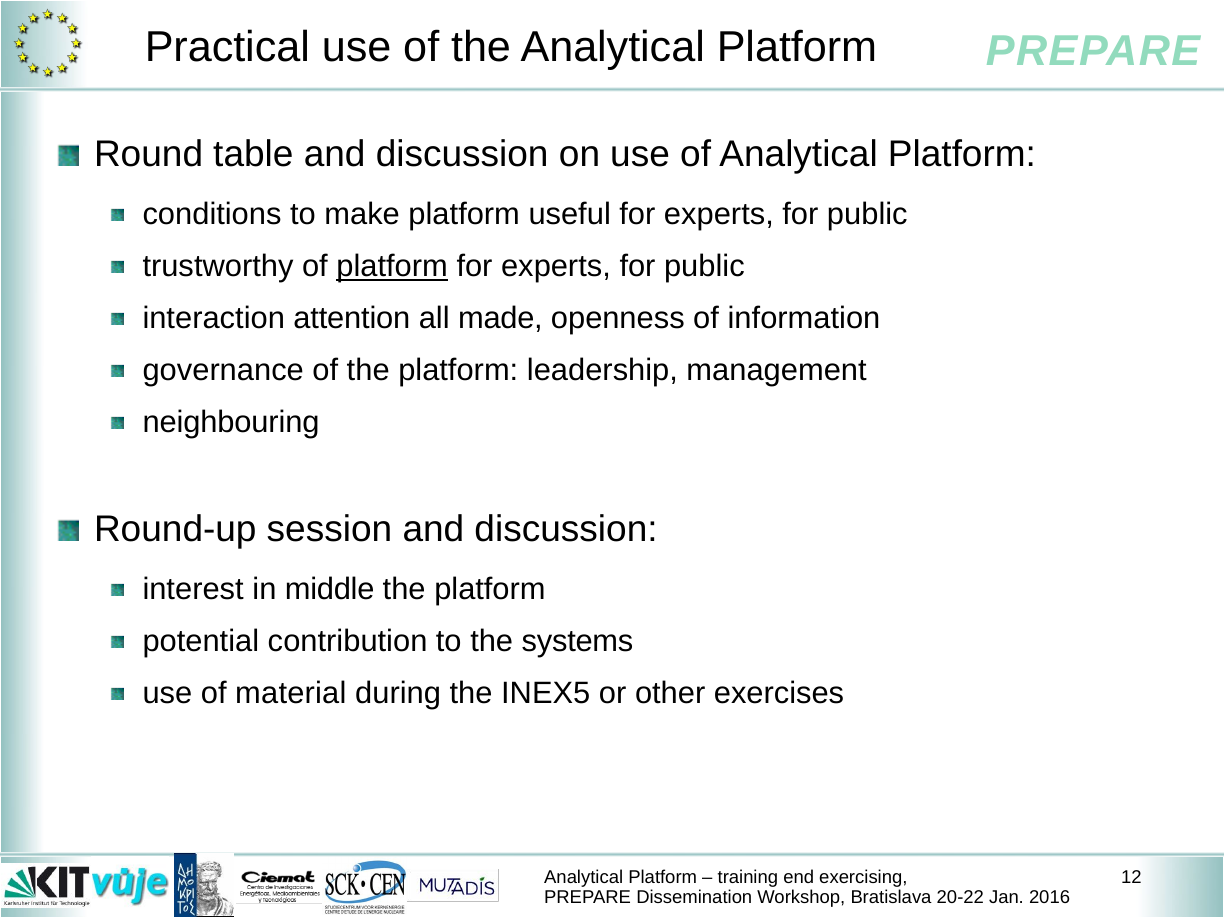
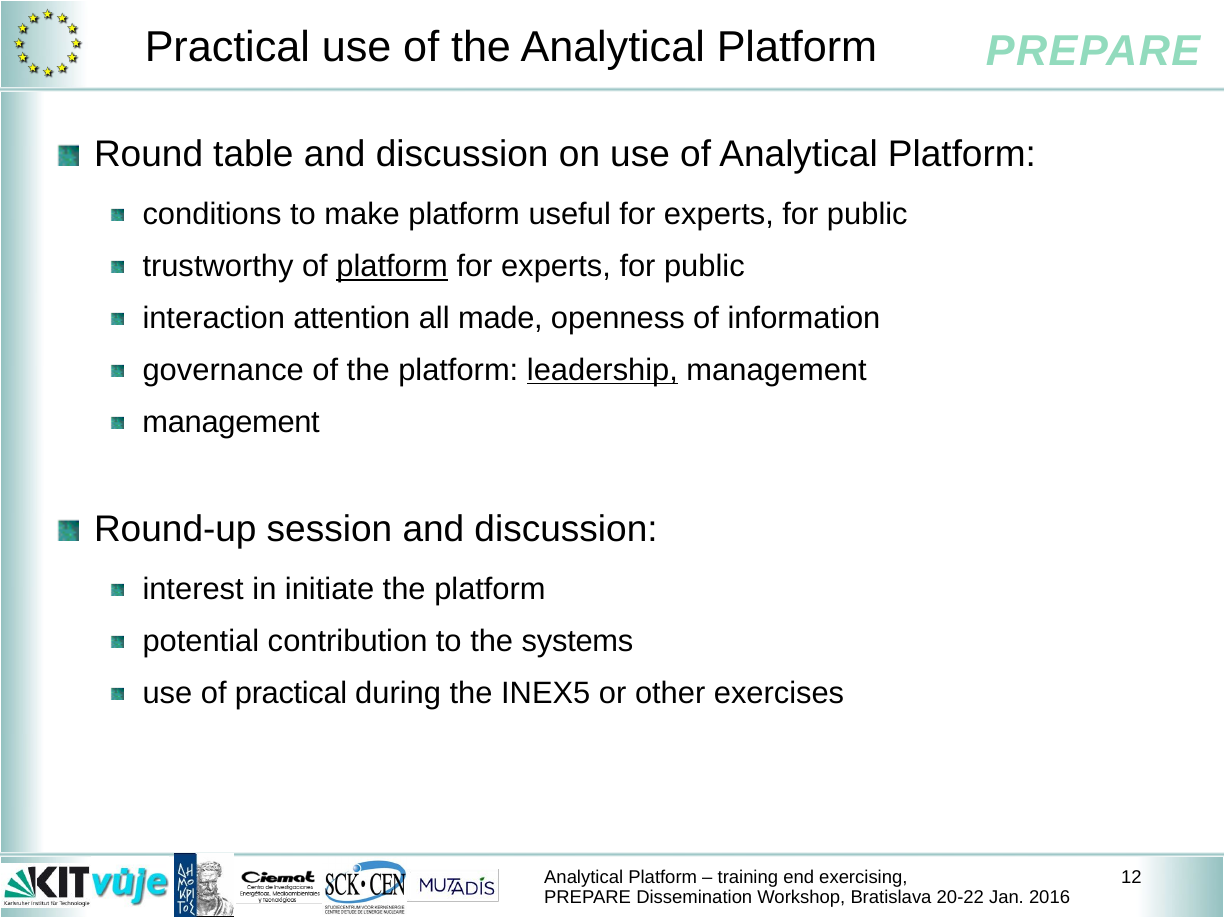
leadership underline: none -> present (602, 370)
neighbouring: neighbouring -> management (231, 422)
middle: middle -> initiate (330, 589)
of material: material -> practical (291, 693)
